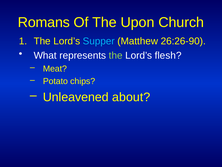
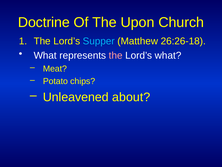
Romans: Romans -> Doctrine (44, 22)
26:26-90: 26:26-90 -> 26:26-18 (183, 41)
the colour: light green -> pink (116, 55)
Lord’s flesh: flesh -> what (168, 55)
